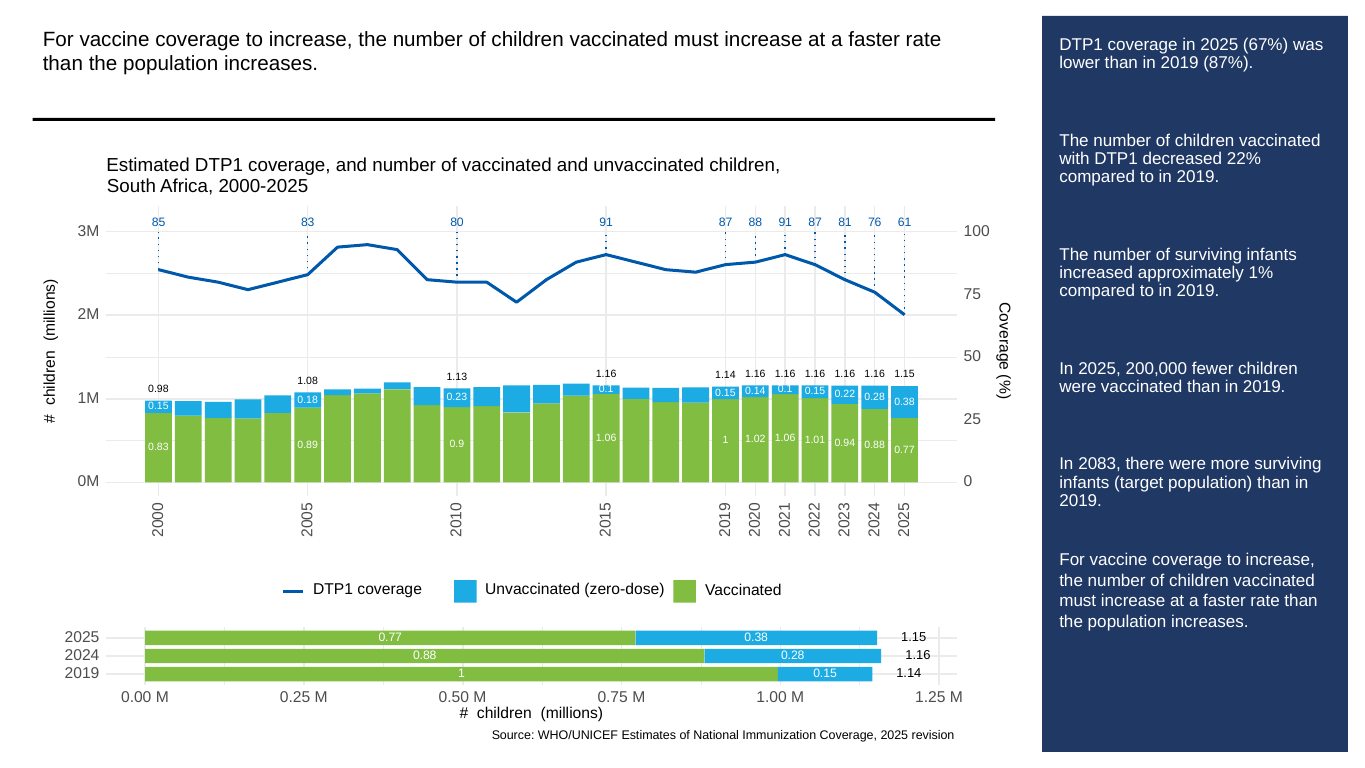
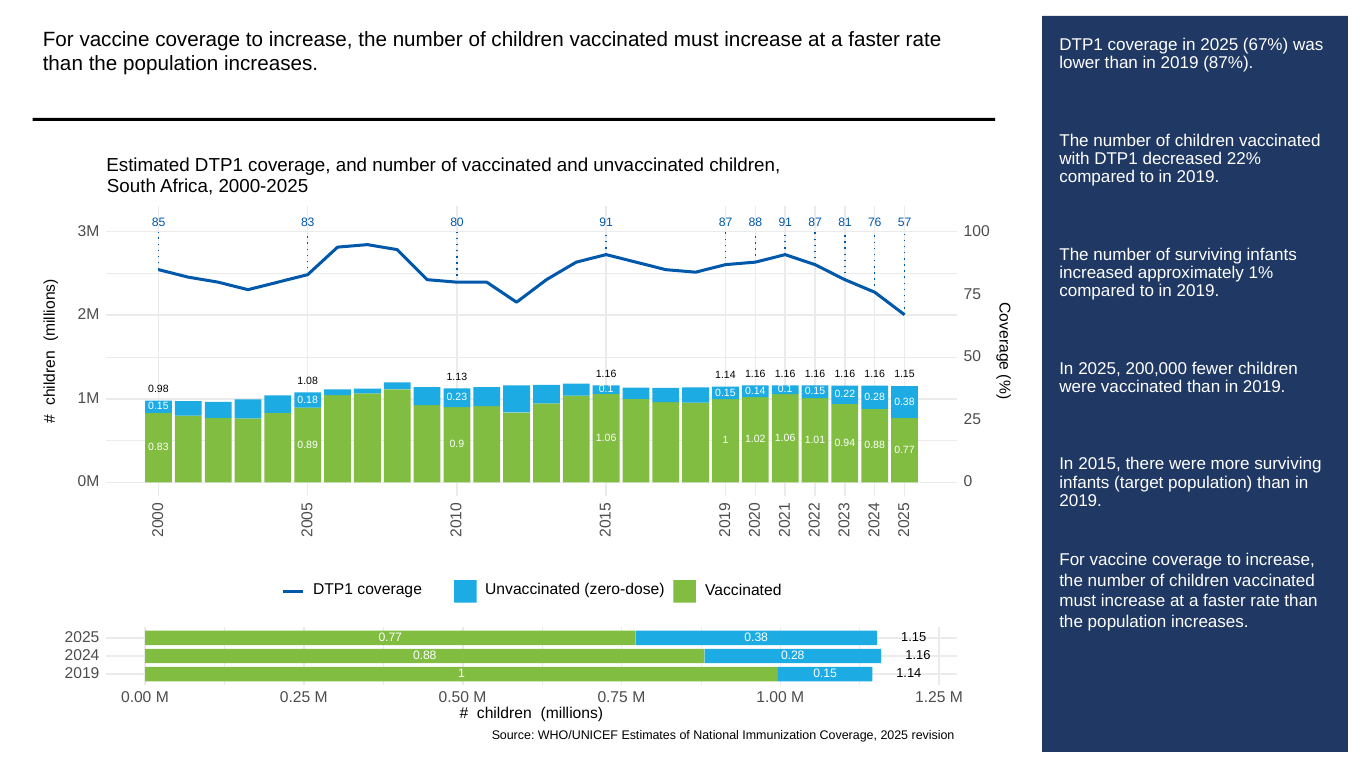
61: 61 -> 57 (905, 222)
2083: 2083 -> 2015 (1100, 464)
